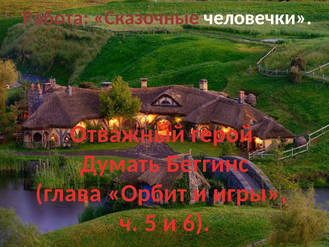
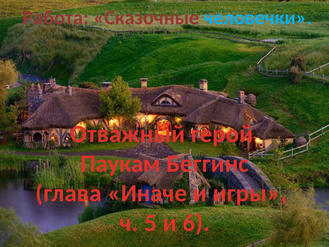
человечки colour: white -> light blue (258, 18)
Думать: Думать -> Паукам (120, 163)
Орбит: Орбит -> Иначе (147, 193)
